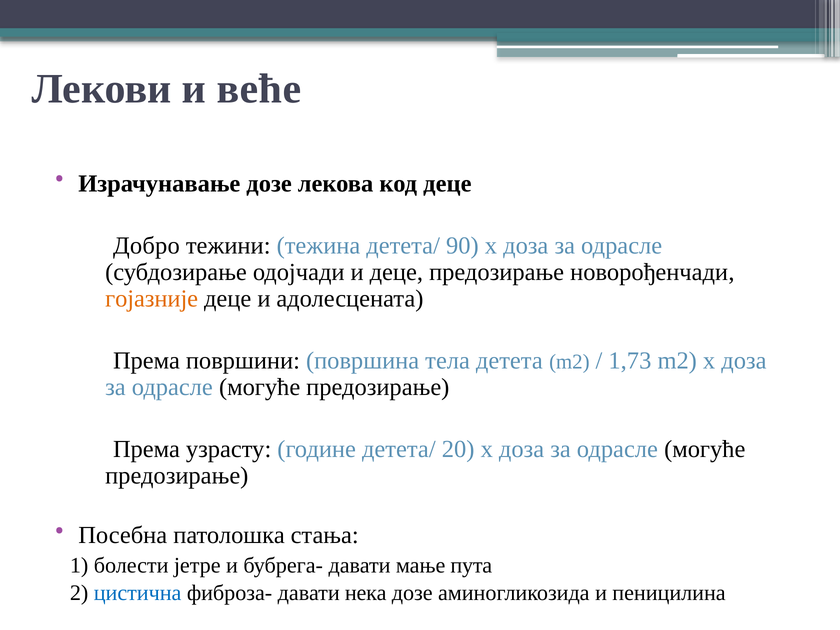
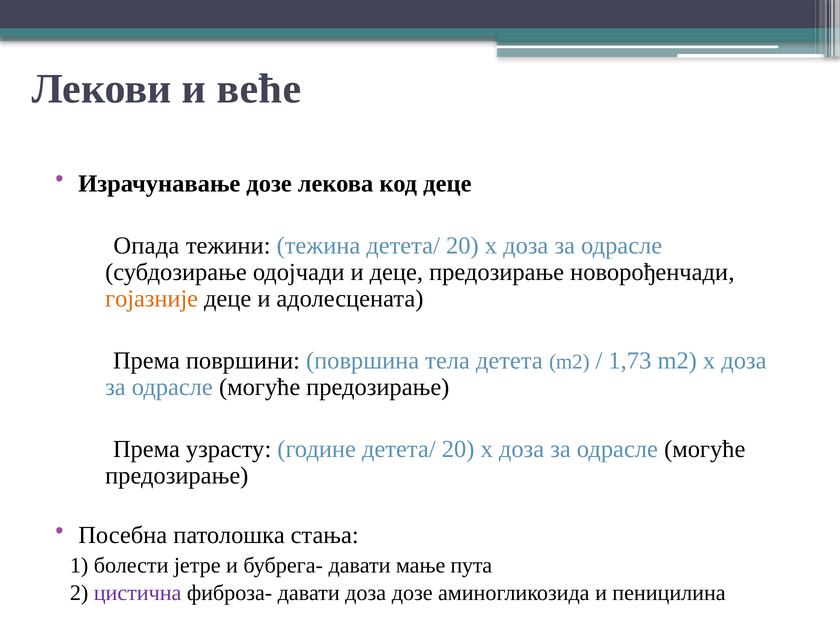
Добро: Добро -> Опада (146, 246)
тежина детета/ 90: 90 -> 20 (462, 246)
цистична colour: blue -> purple (138, 593)
давати нека: нека -> доза (366, 593)
